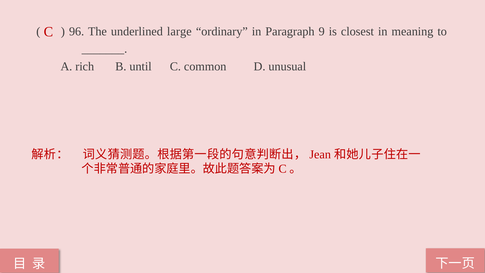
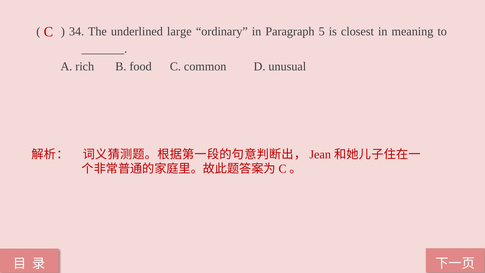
96: 96 -> 34 (77, 31)
9: 9 -> 5 (322, 31)
until: until -> food (141, 66)
